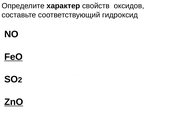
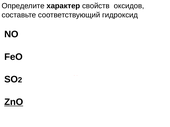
FeO underline: present -> none (13, 57)
